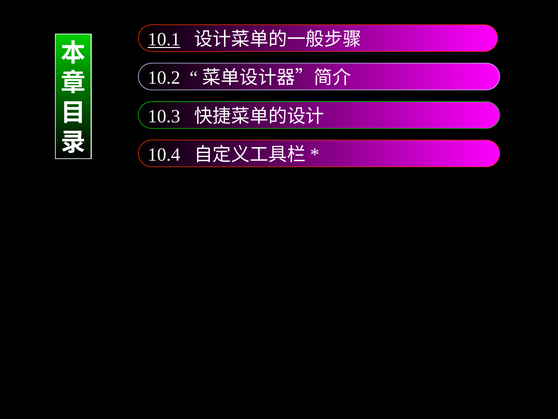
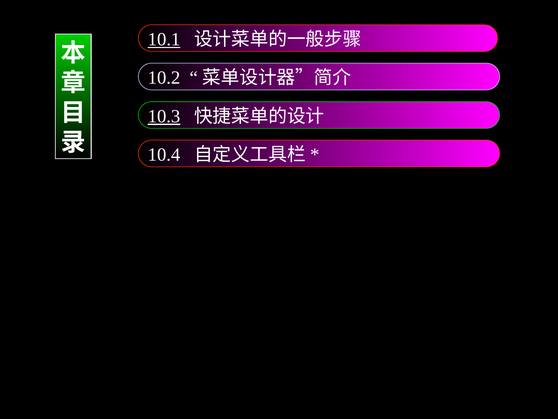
10.3 underline: none -> present (164, 116)
